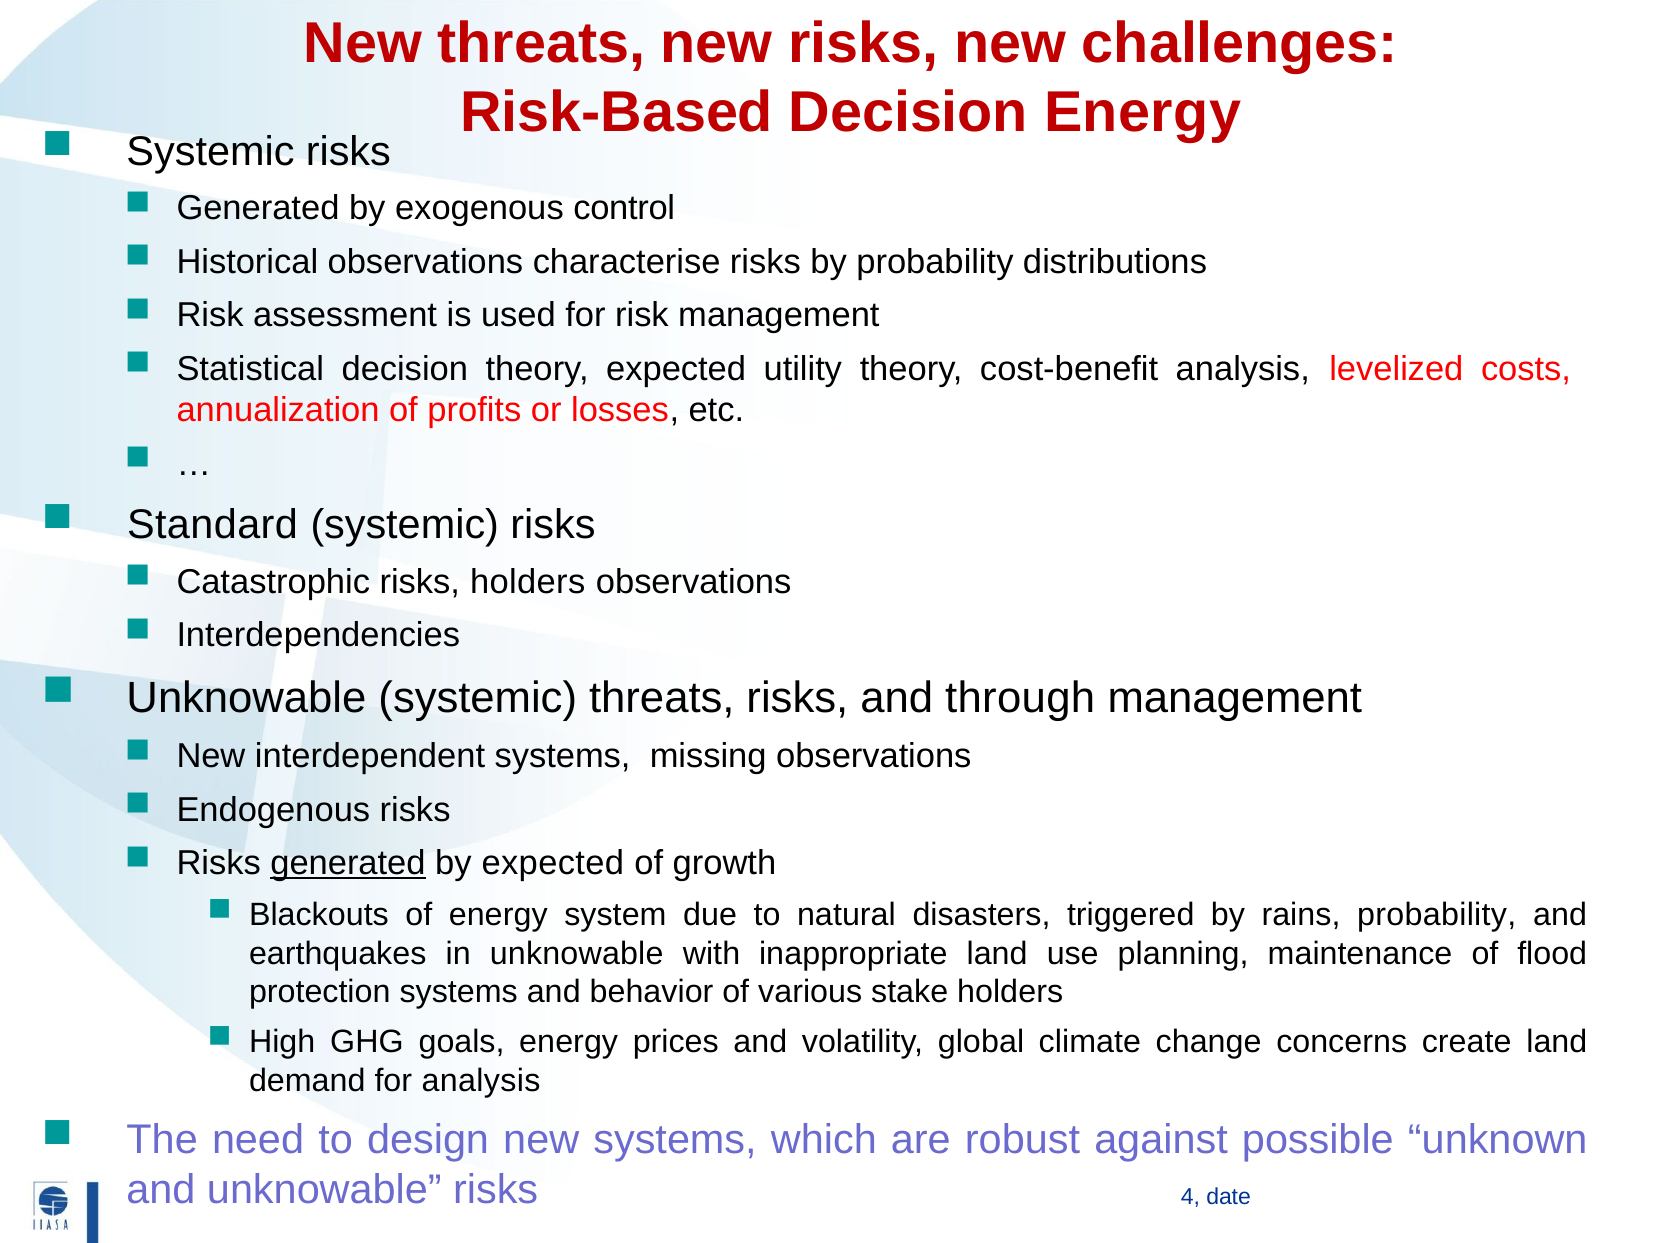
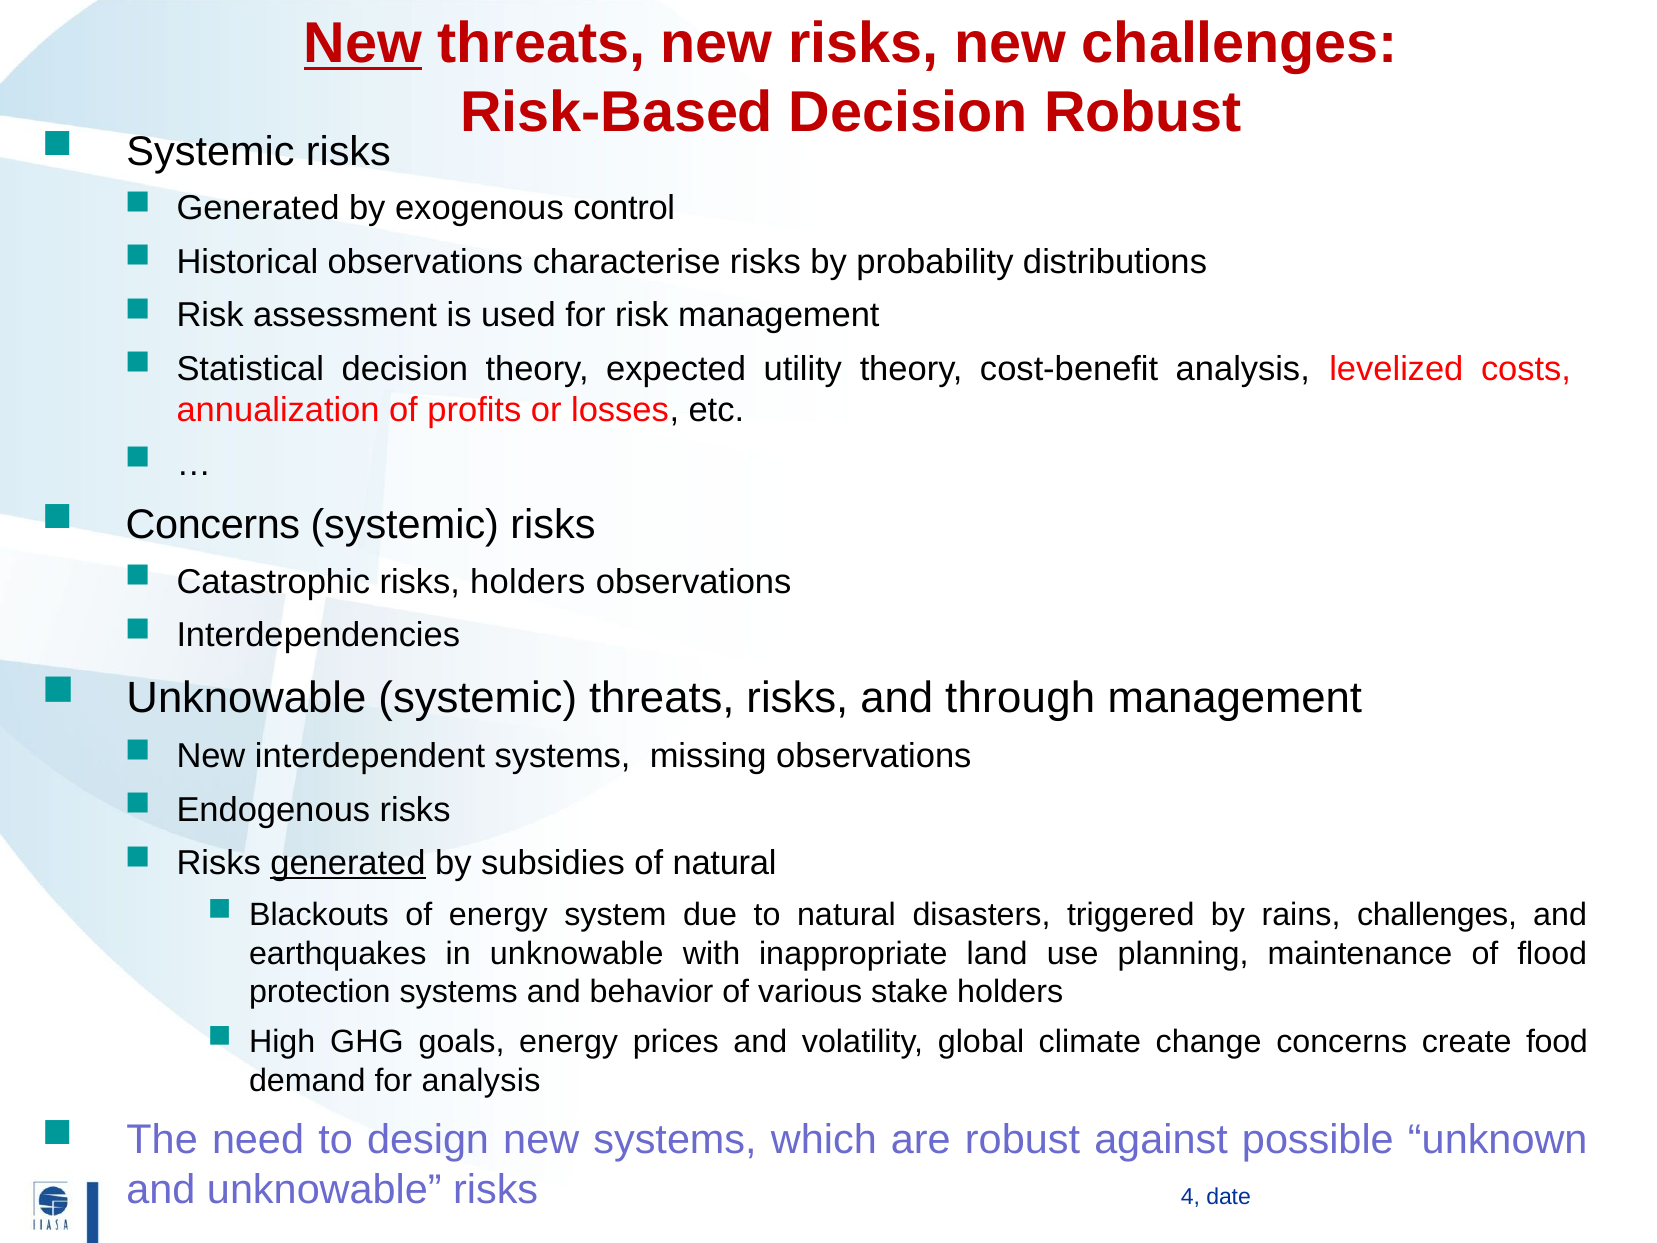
New underline: none -> present (363, 44)
Decision Energy: Energy -> Robust (1143, 113)
Standard: Standard -> Concerns (213, 524)
by expected: expected -> subsidies (553, 863)
of growth: growth -> natural (725, 863)
rains probability: probability -> challenges (1437, 915)
create land: land -> food (1557, 1042)
